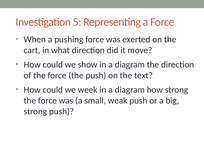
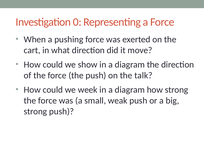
5: 5 -> 0 (77, 22)
text: text -> talk (143, 75)
